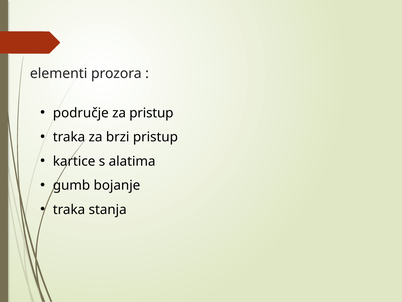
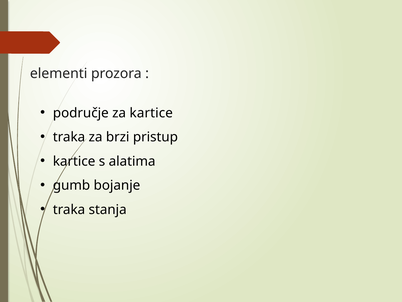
za pristup: pristup -> kartice (151, 113)
